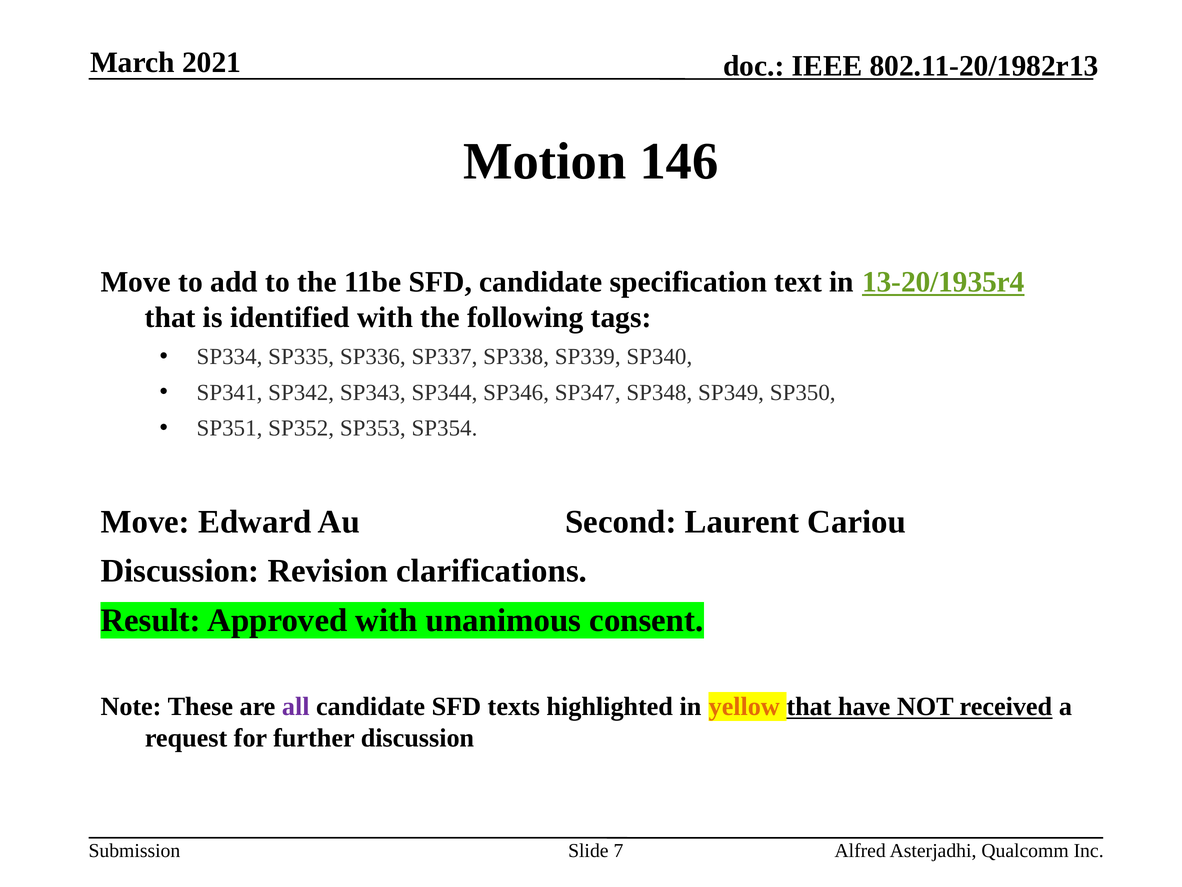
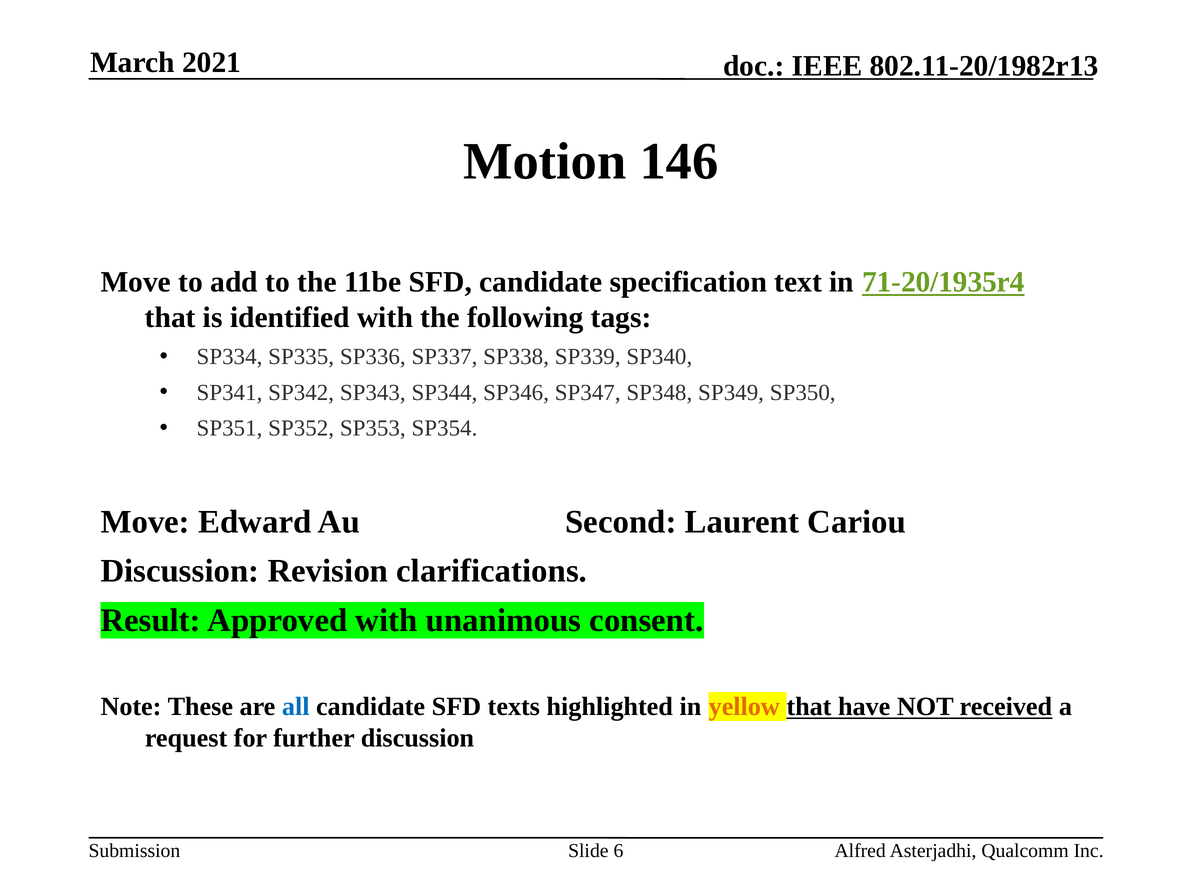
13-20/1935r4: 13-20/1935r4 -> 71-20/1935r4 (943, 282)
all colour: purple -> blue (296, 706)
7: 7 -> 6 (618, 850)
